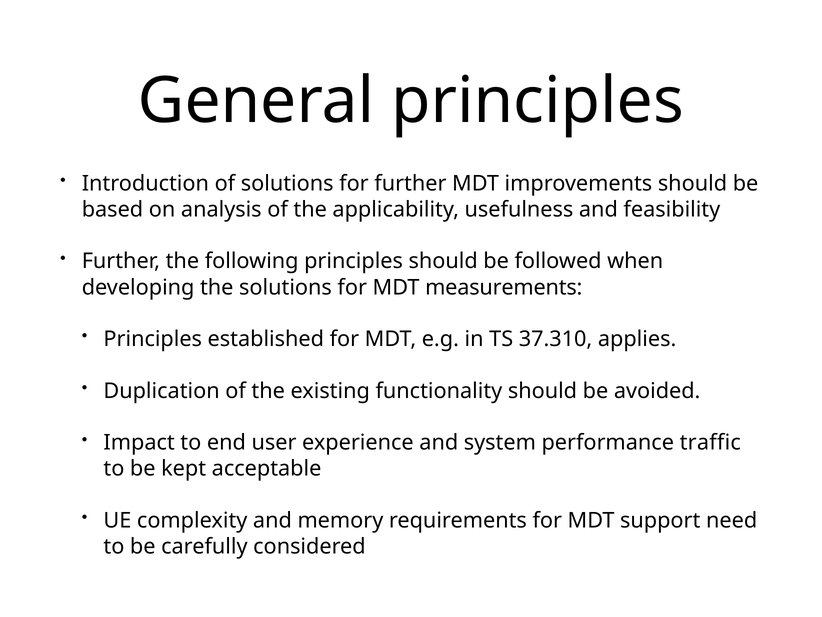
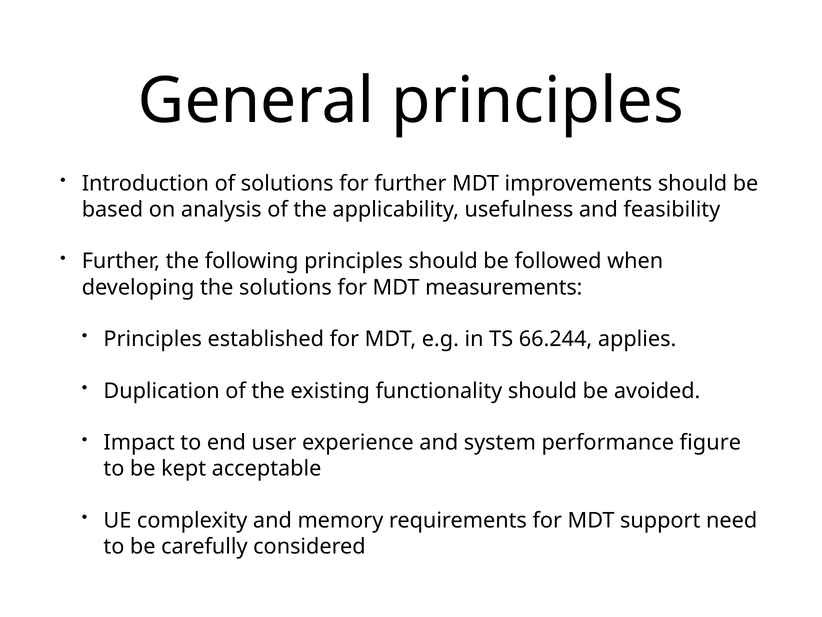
37.310: 37.310 -> 66.244 (556, 339)
traffic: traffic -> figure (710, 442)
